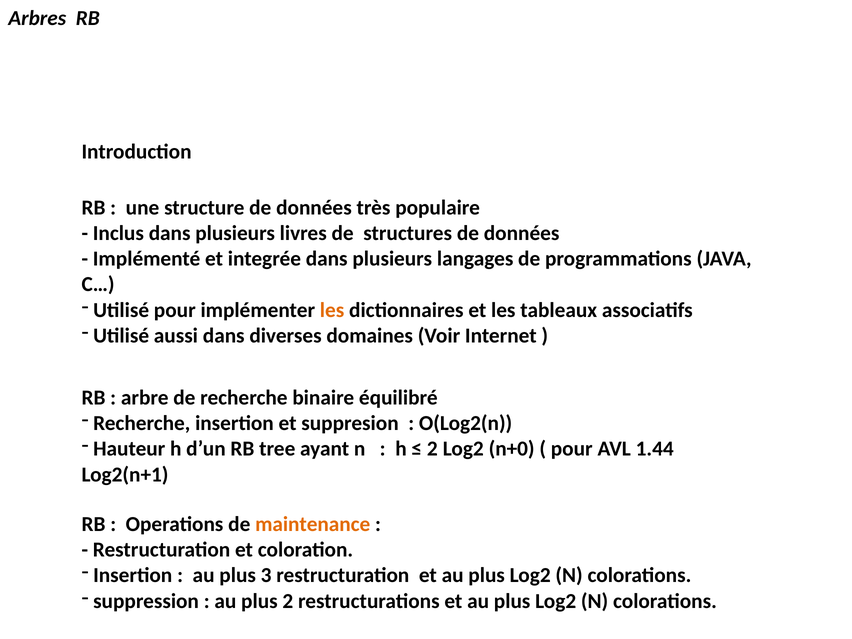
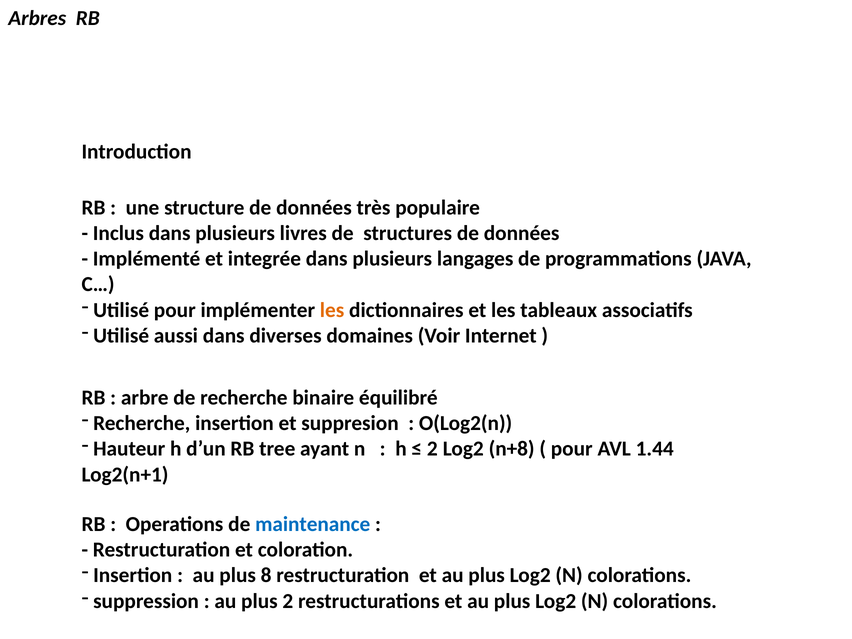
n+0: n+0 -> n+8 (512, 449)
maintenance colour: orange -> blue (313, 524)
3: 3 -> 8 (266, 575)
